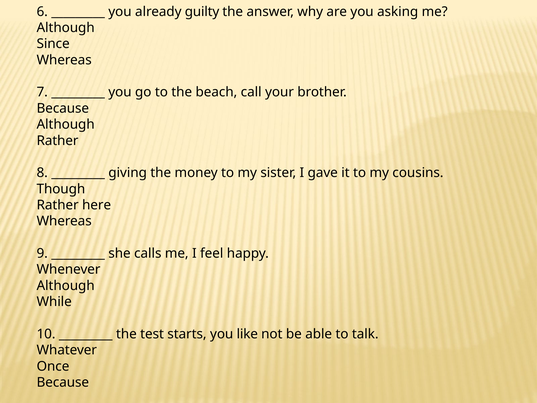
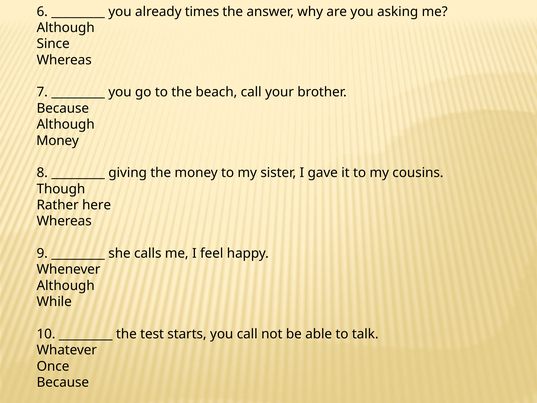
guilty: guilty -> times (202, 12)
Rather: Rather -> Money (58, 140)
you like: like -> call (247, 334)
